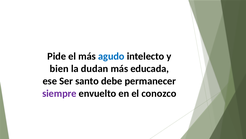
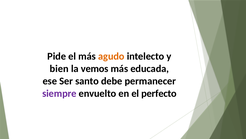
agudo colour: blue -> orange (111, 56)
dudan: dudan -> vemos (95, 68)
conozco: conozco -> perfecto (159, 93)
